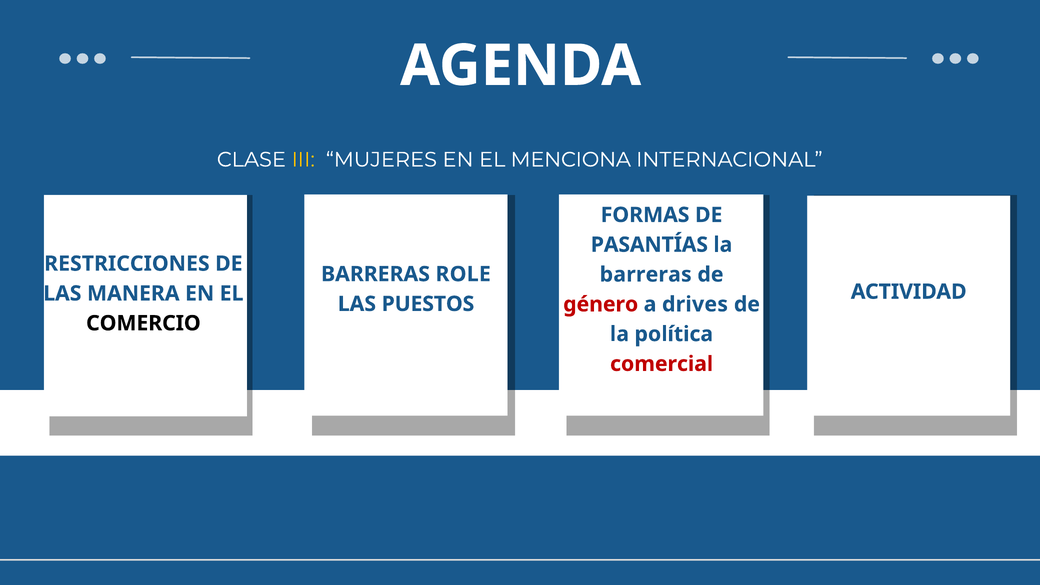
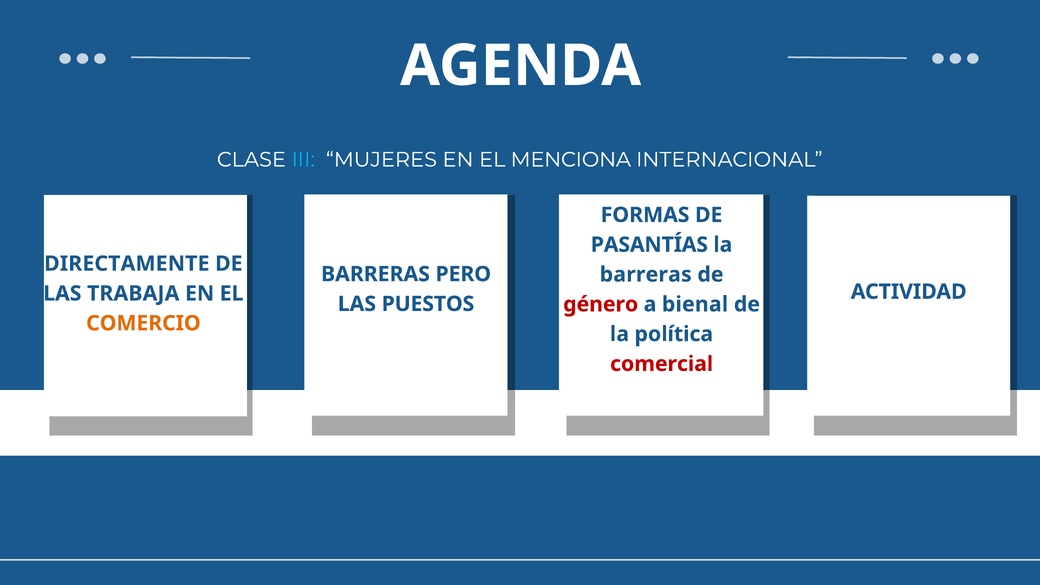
III colour: yellow -> light blue (303, 160)
RESTRICCIONES: RESTRICCIONES -> DIRECTAMENTE (127, 264)
ROLE: ROLE -> PERO (463, 274)
MANERA: MANERA -> TRABAJA (133, 294)
drives: drives -> bienal (695, 304)
COMERCIO colour: black -> orange (143, 323)
